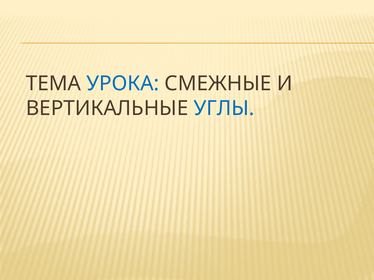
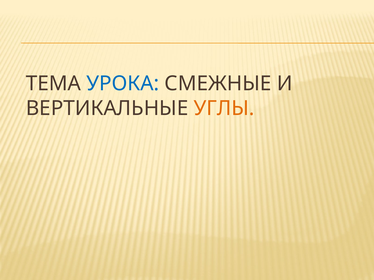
УГЛЫ colour: blue -> orange (224, 109)
